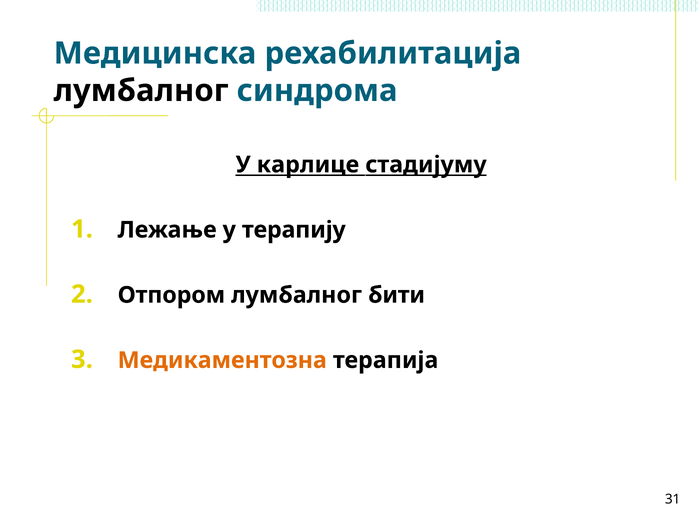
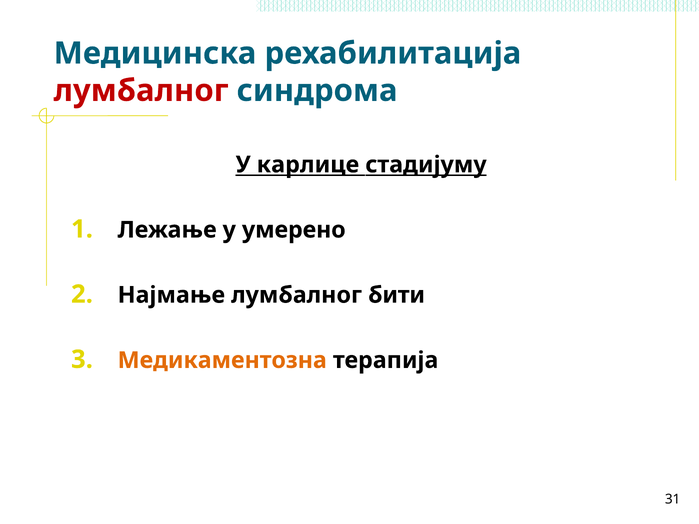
лумбалног colour: black -> red (141, 91)
терапију: терапију -> умерено (294, 230)
Отпором: Отпором -> Најмање (171, 295)
